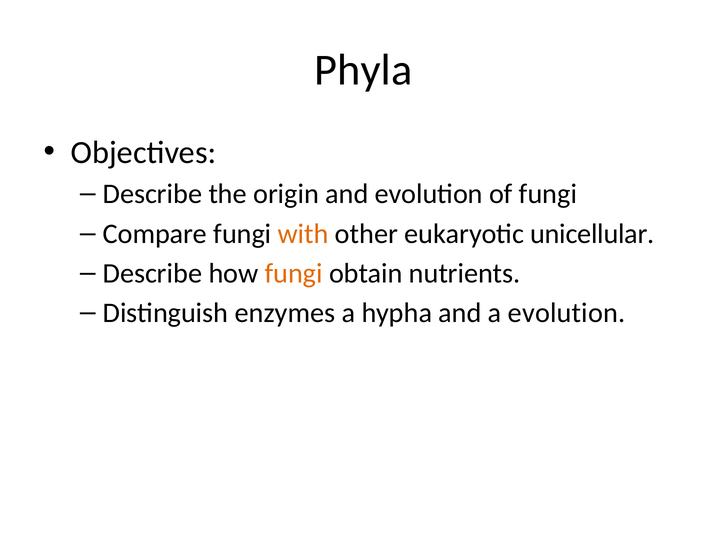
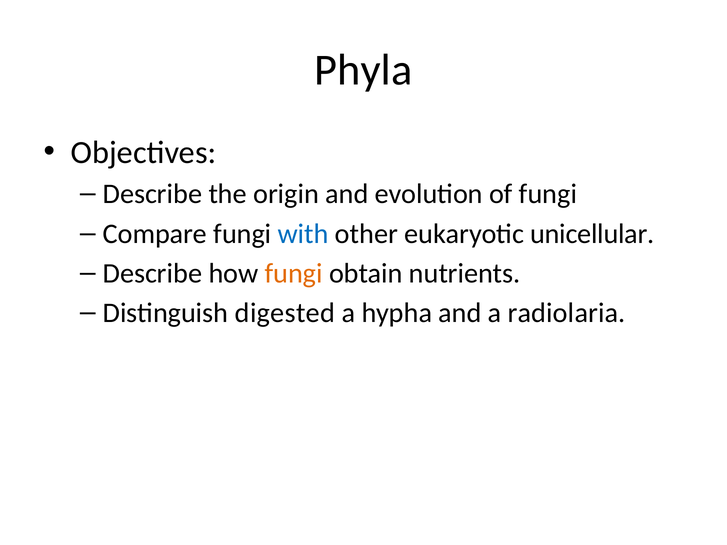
with colour: orange -> blue (303, 234)
enzymes: enzymes -> digested (285, 313)
a evolution: evolution -> radiolaria (567, 313)
